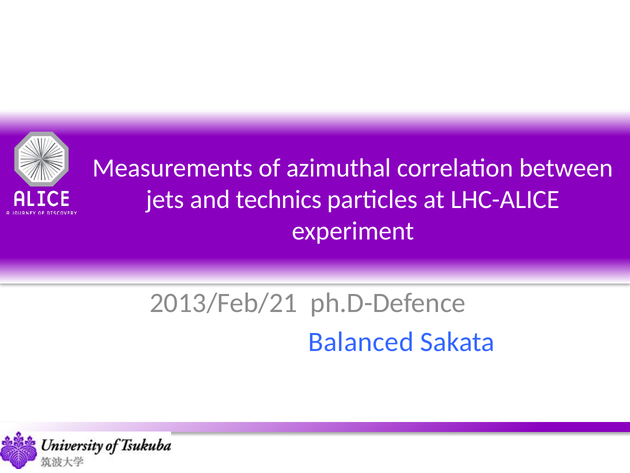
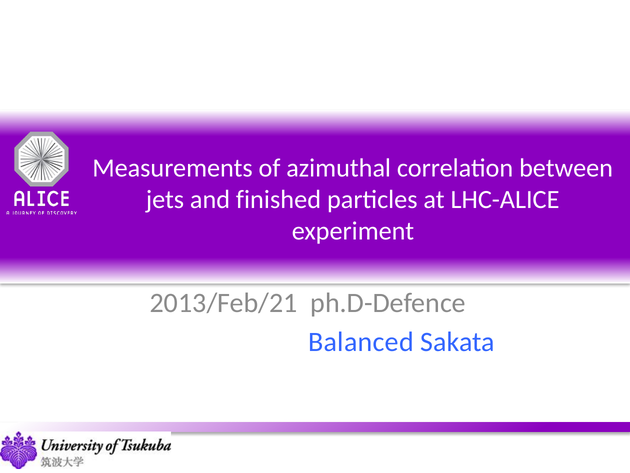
technics: technics -> finished (279, 199)
